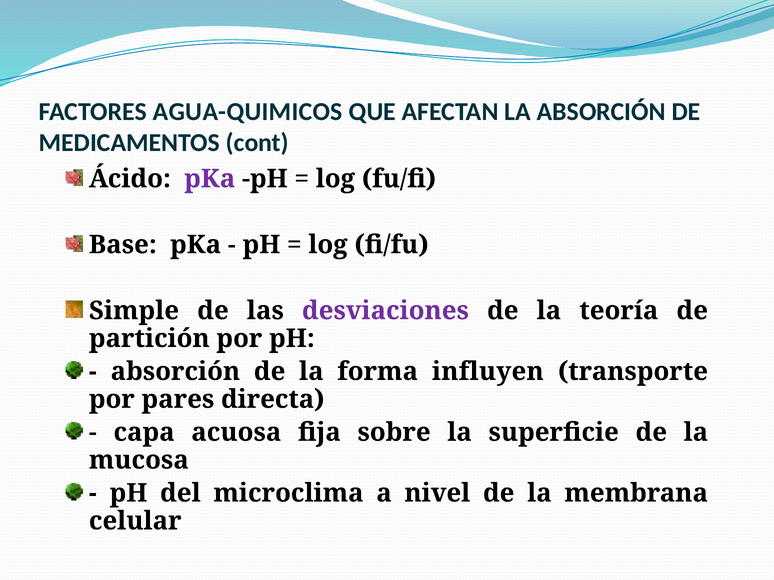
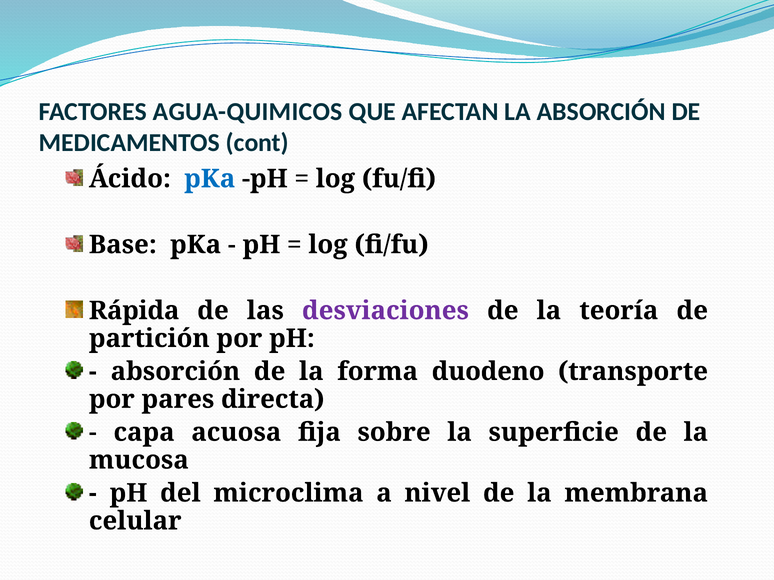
pKa colour: purple -> blue (210, 179)
Simple: Simple -> Rápida (134, 311)
influyen: influyen -> duodeno (488, 372)
